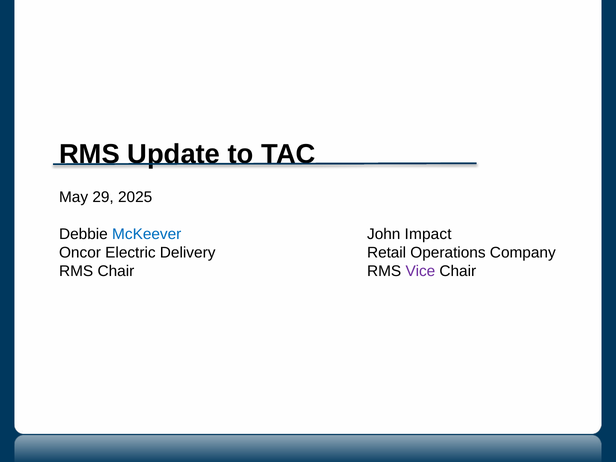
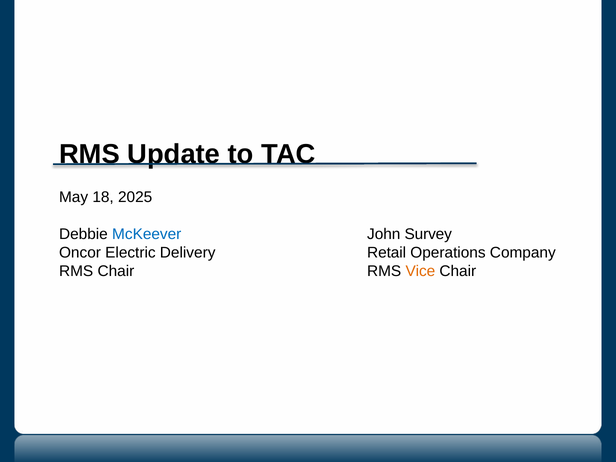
29: 29 -> 18 (103, 197)
Impact: Impact -> Survey (428, 234)
Vice colour: purple -> orange (420, 271)
